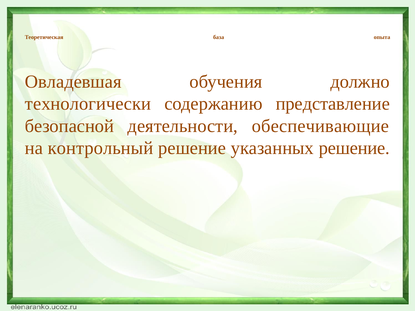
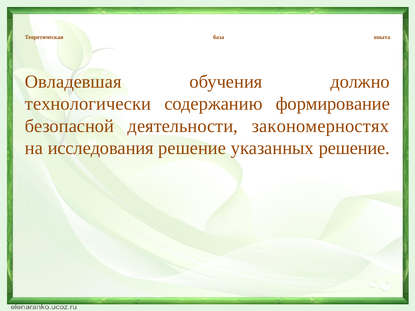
представление: представление -> формирование (333, 104)
обеспечивающие: обеспечивающие -> закономерностях (320, 126)
контрольный: контрольный -> исследования (101, 148)
